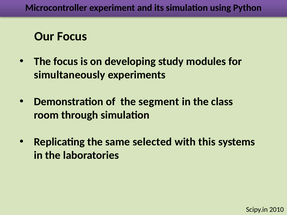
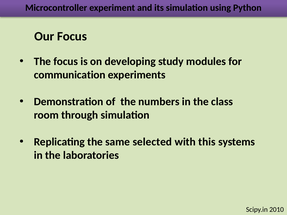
simultaneously: simultaneously -> communication (70, 75)
segment: segment -> numbers (159, 102)
